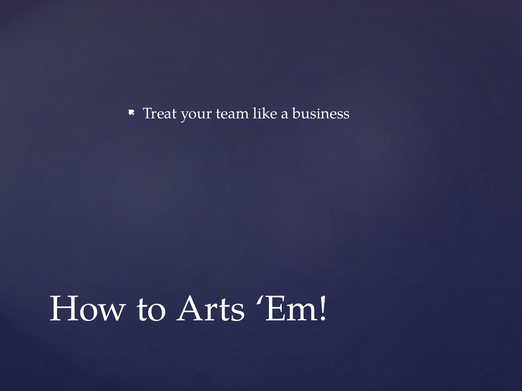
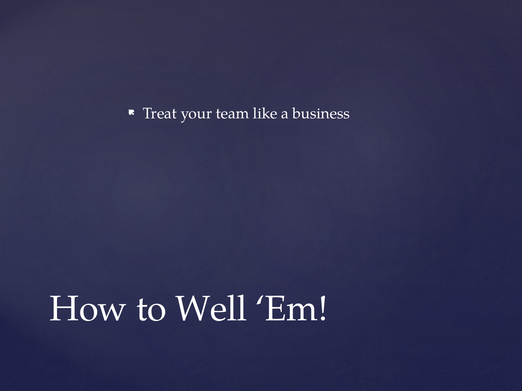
Arts: Arts -> Well (211, 309)
